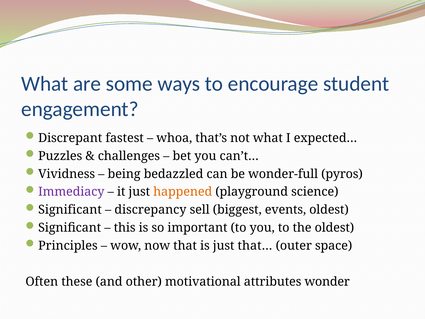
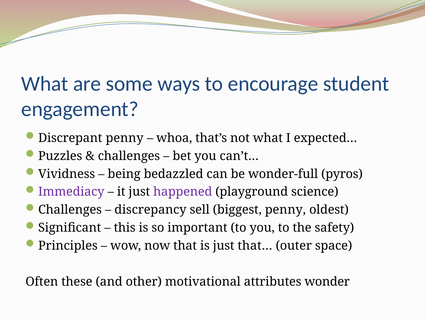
Discrepant fastest: fastest -> penny (125, 138)
happened colour: orange -> purple (183, 192)
Significant: Significant -> Challenges (70, 210)
biggest events: events -> penny (285, 210)
the oldest: oldest -> safety (334, 228)
